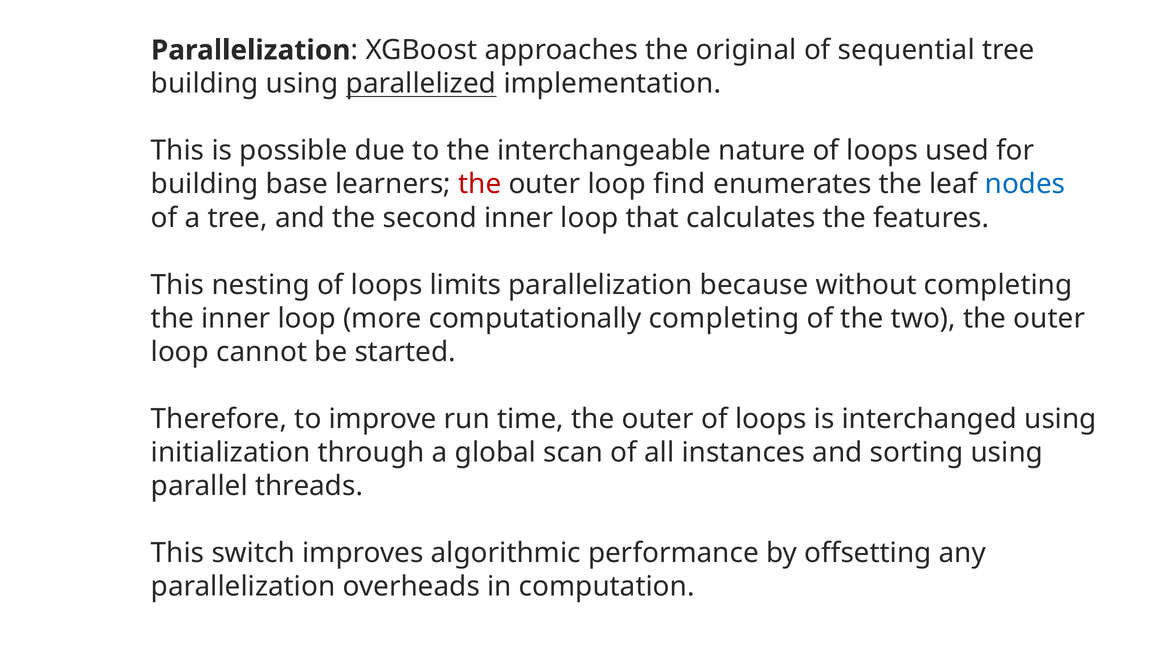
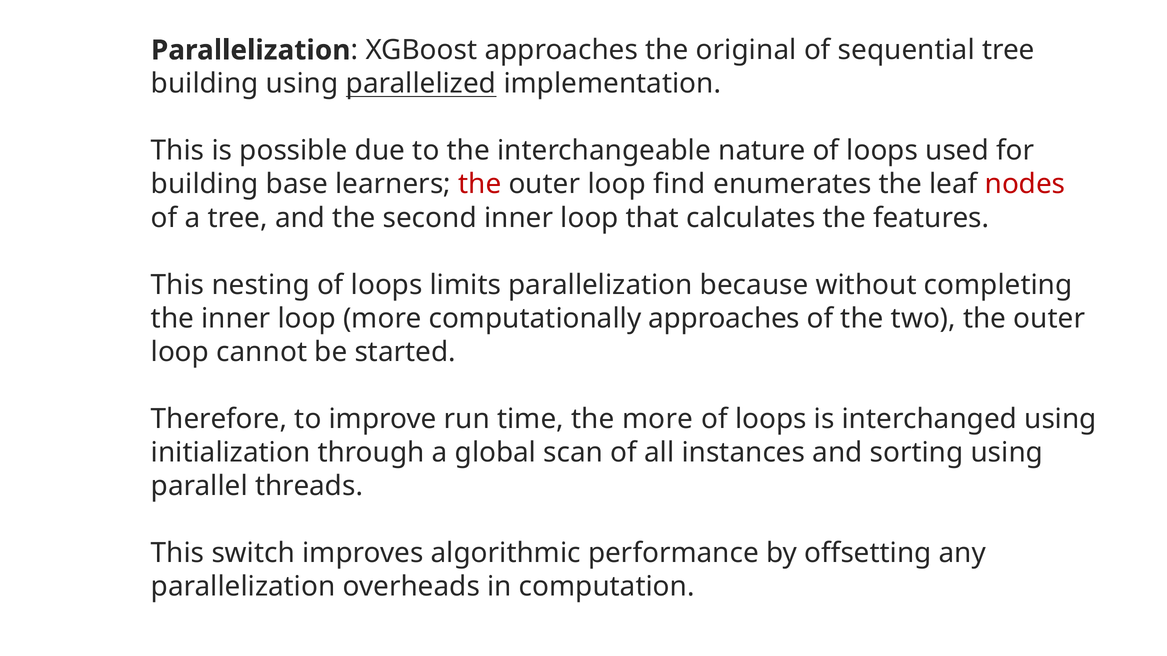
nodes colour: blue -> red (1025, 184)
computationally completing: completing -> approaches (724, 319)
time the outer: outer -> more (658, 419)
